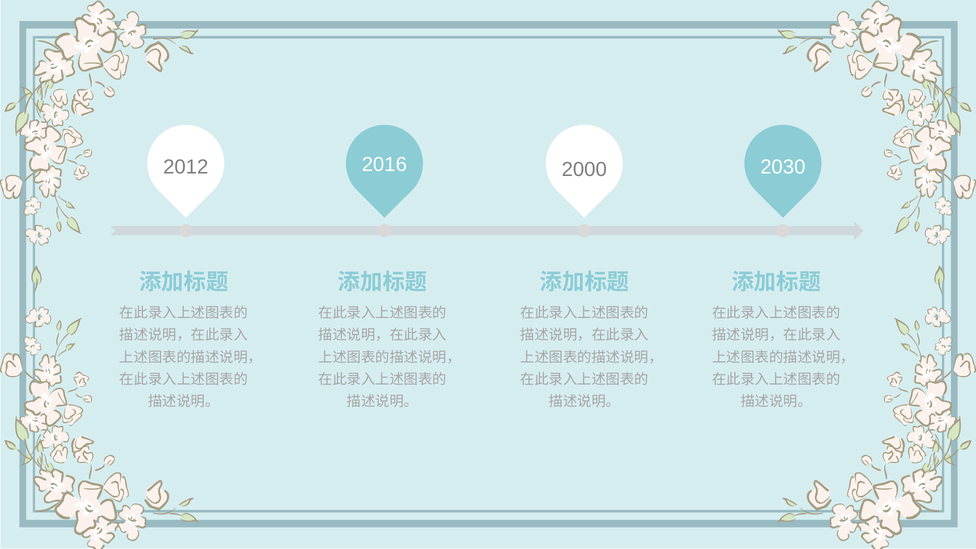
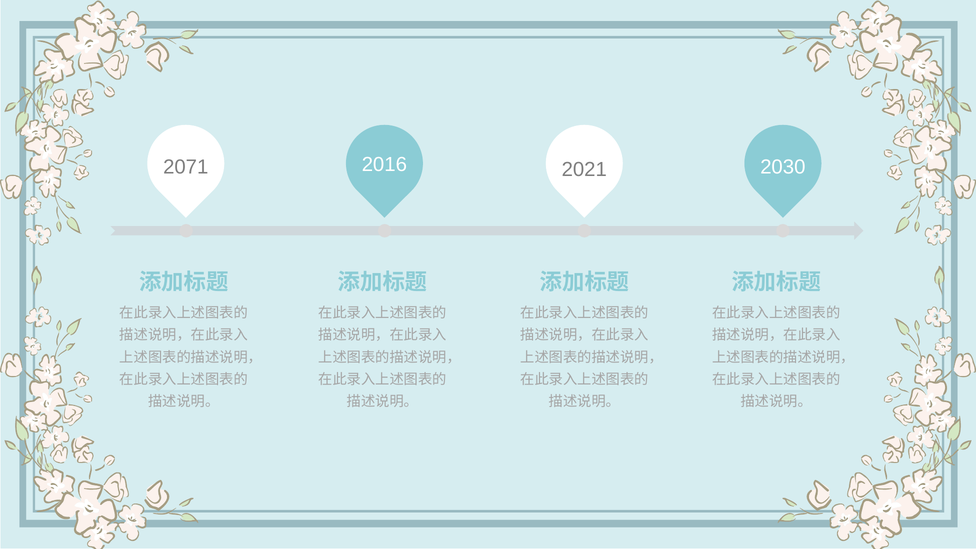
2012: 2012 -> 2071 (186, 167)
2000: 2000 -> 2021 (584, 169)
